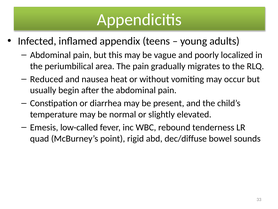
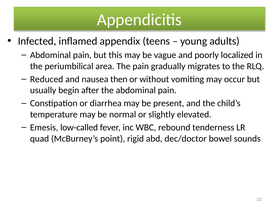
heat: heat -> then (119, 79)
dec/diffuse: dec/diffuse -> dec/doctor (186, 138)
